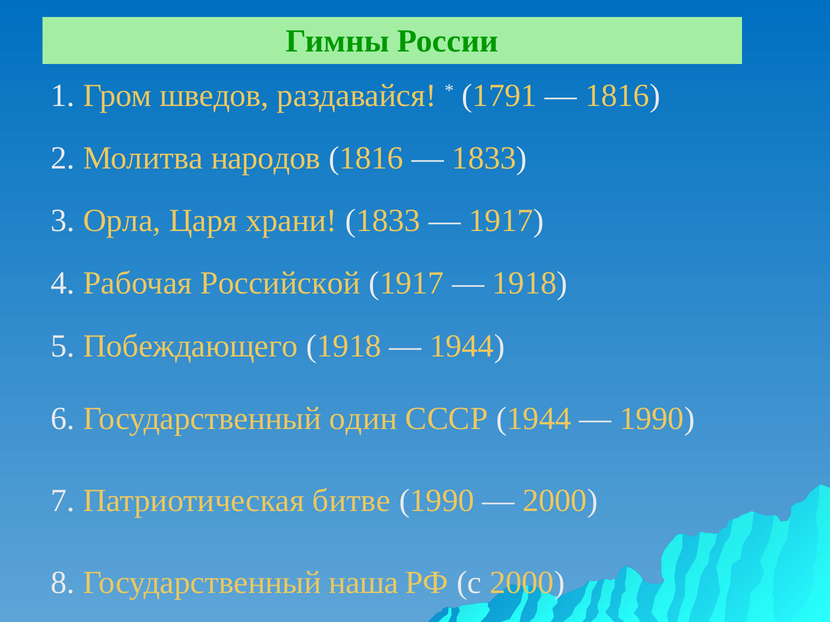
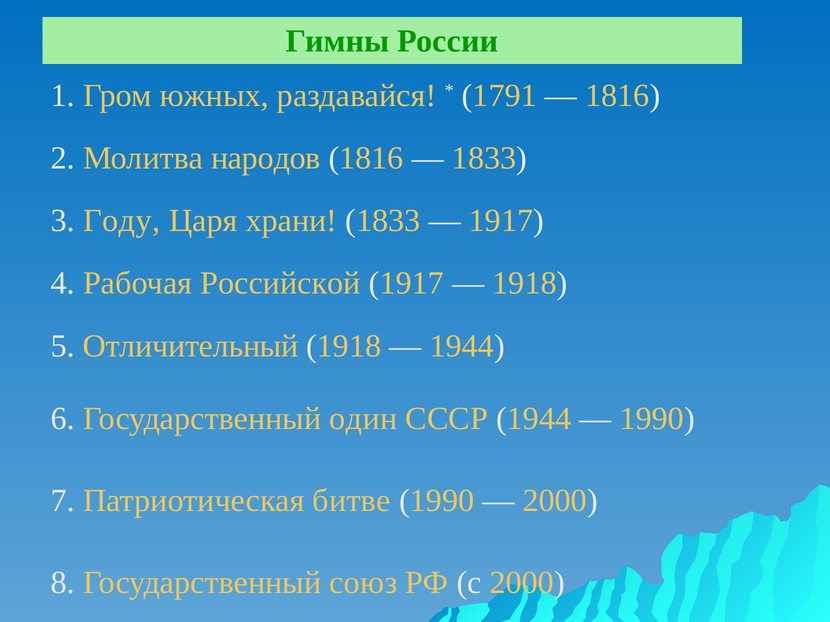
шведов: шведов -> южных (214, 96)
Орла: Орла -> Году (122, 221)
Побеждающего: Побеждающего -> Отличительный (191, 346)
наша: наша -> союз (363, 583)
